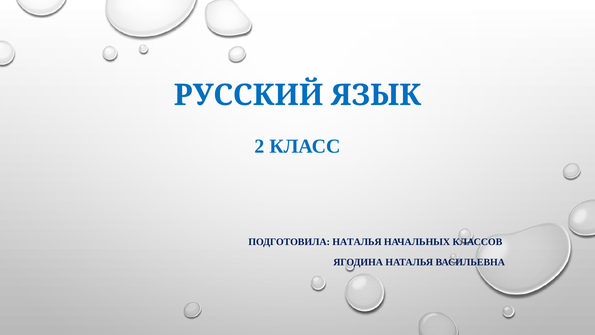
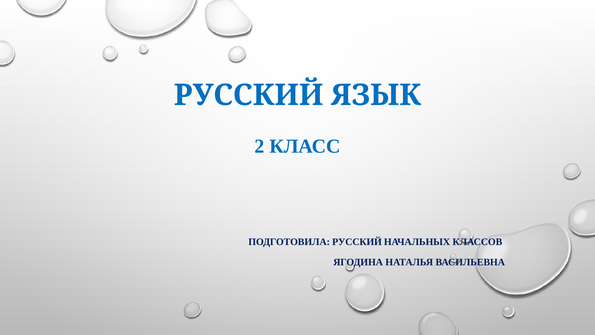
ПОДГОТОВИЛА НАТАЛЬЯ: НАТАЛЬЯ -> РУССКИЙ (357, 242)
